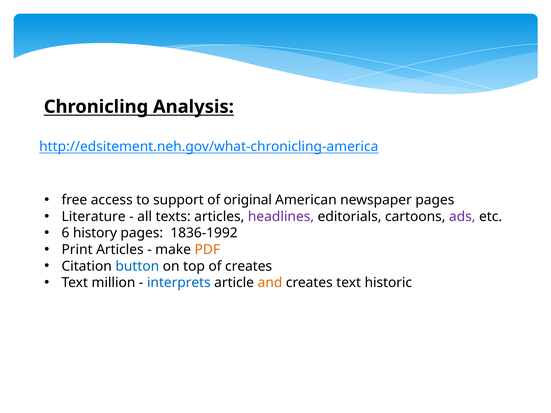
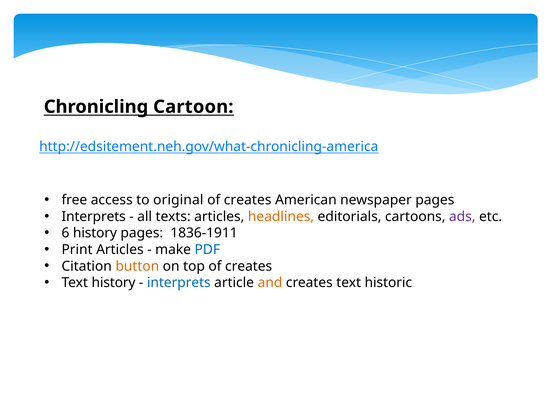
Analysis: Analysis -> Cartoon (193, 107)
support: support -> original (178, 200)
original: original -> creates (248, 200)
Literature: Literature -> Interprets (94, 217)
headlines colour: purple -> orange (281, 217)
1836-1992: 1836-1992 -> 1836-1911 (204, 233)
PDF colour: orange -> blue (207, 250)
button colour: blue -> orange (137, 266)
Text million: million -> history (114, 283)
